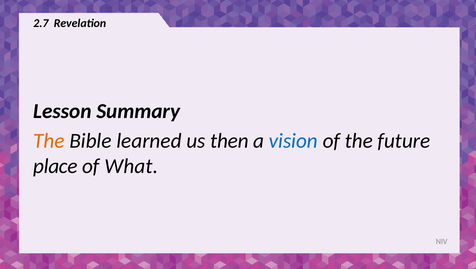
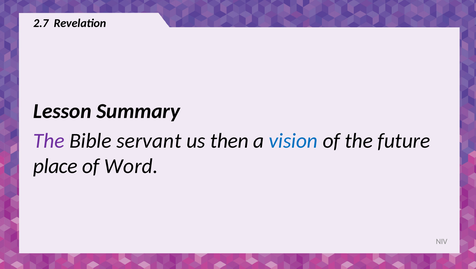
The colour: orange -> purple (49, 141)
learned: learned -> servant (149, 141)
What: What -> Word (131, 166)
